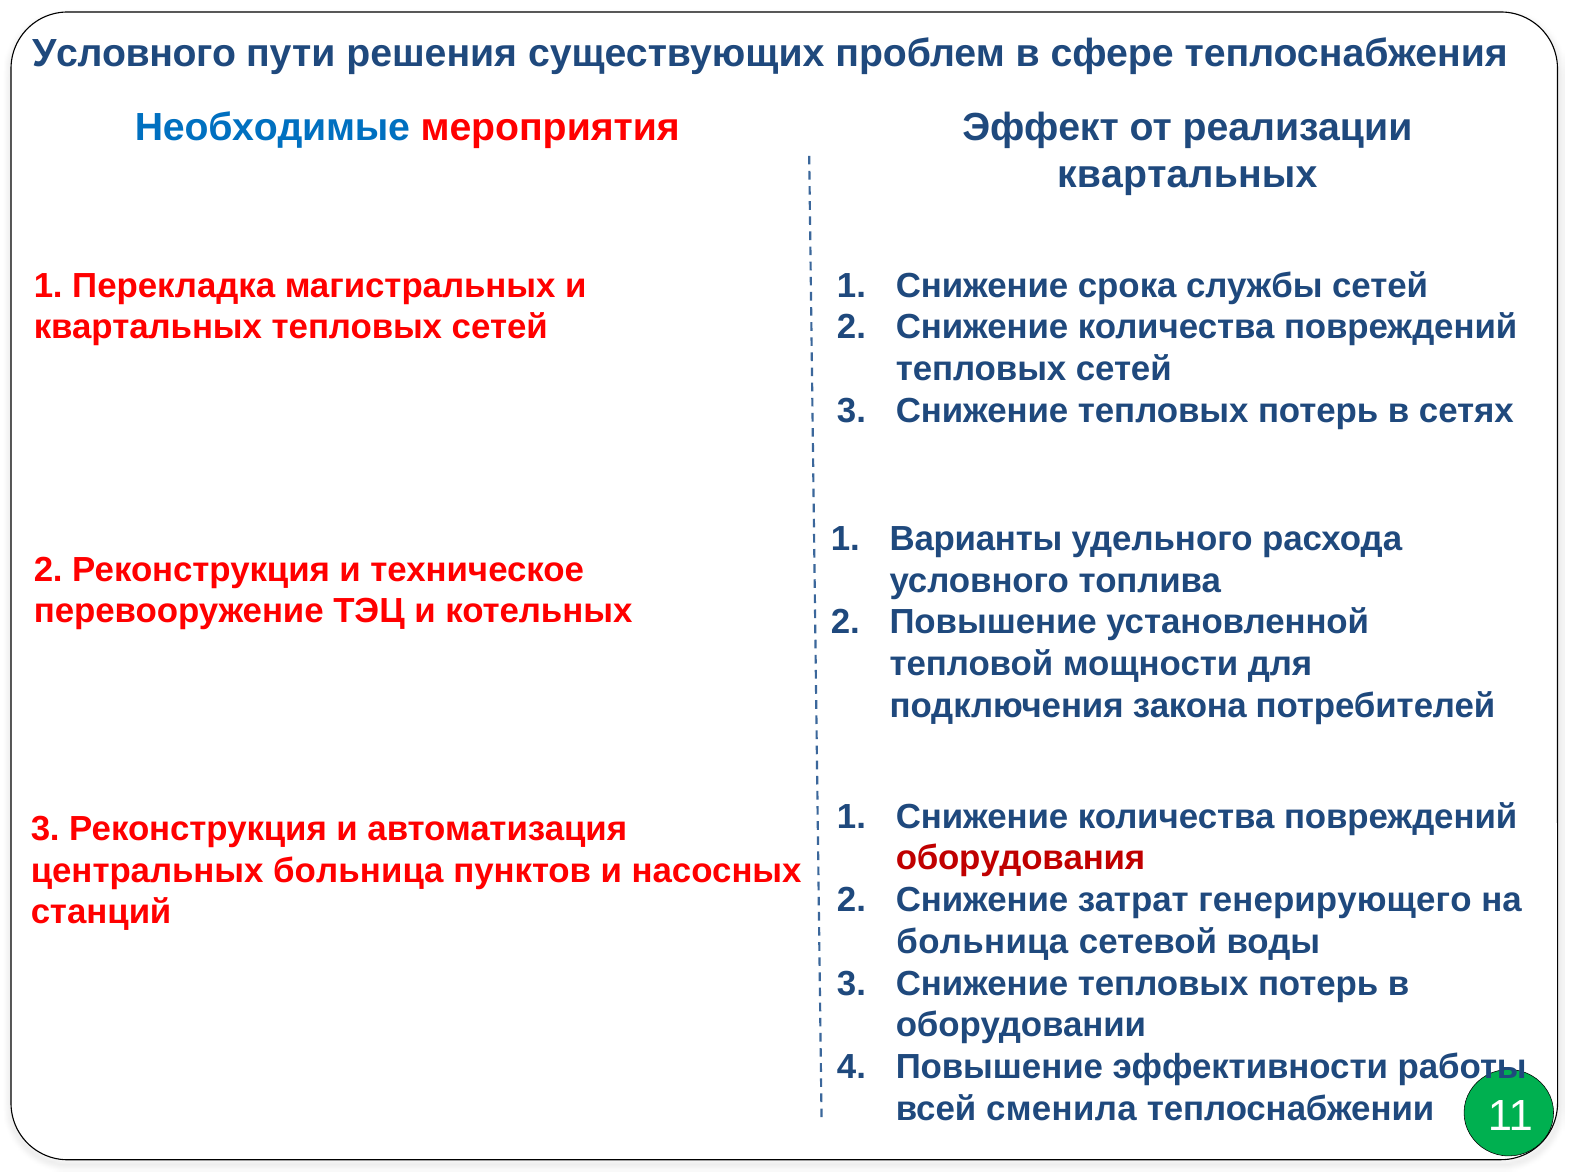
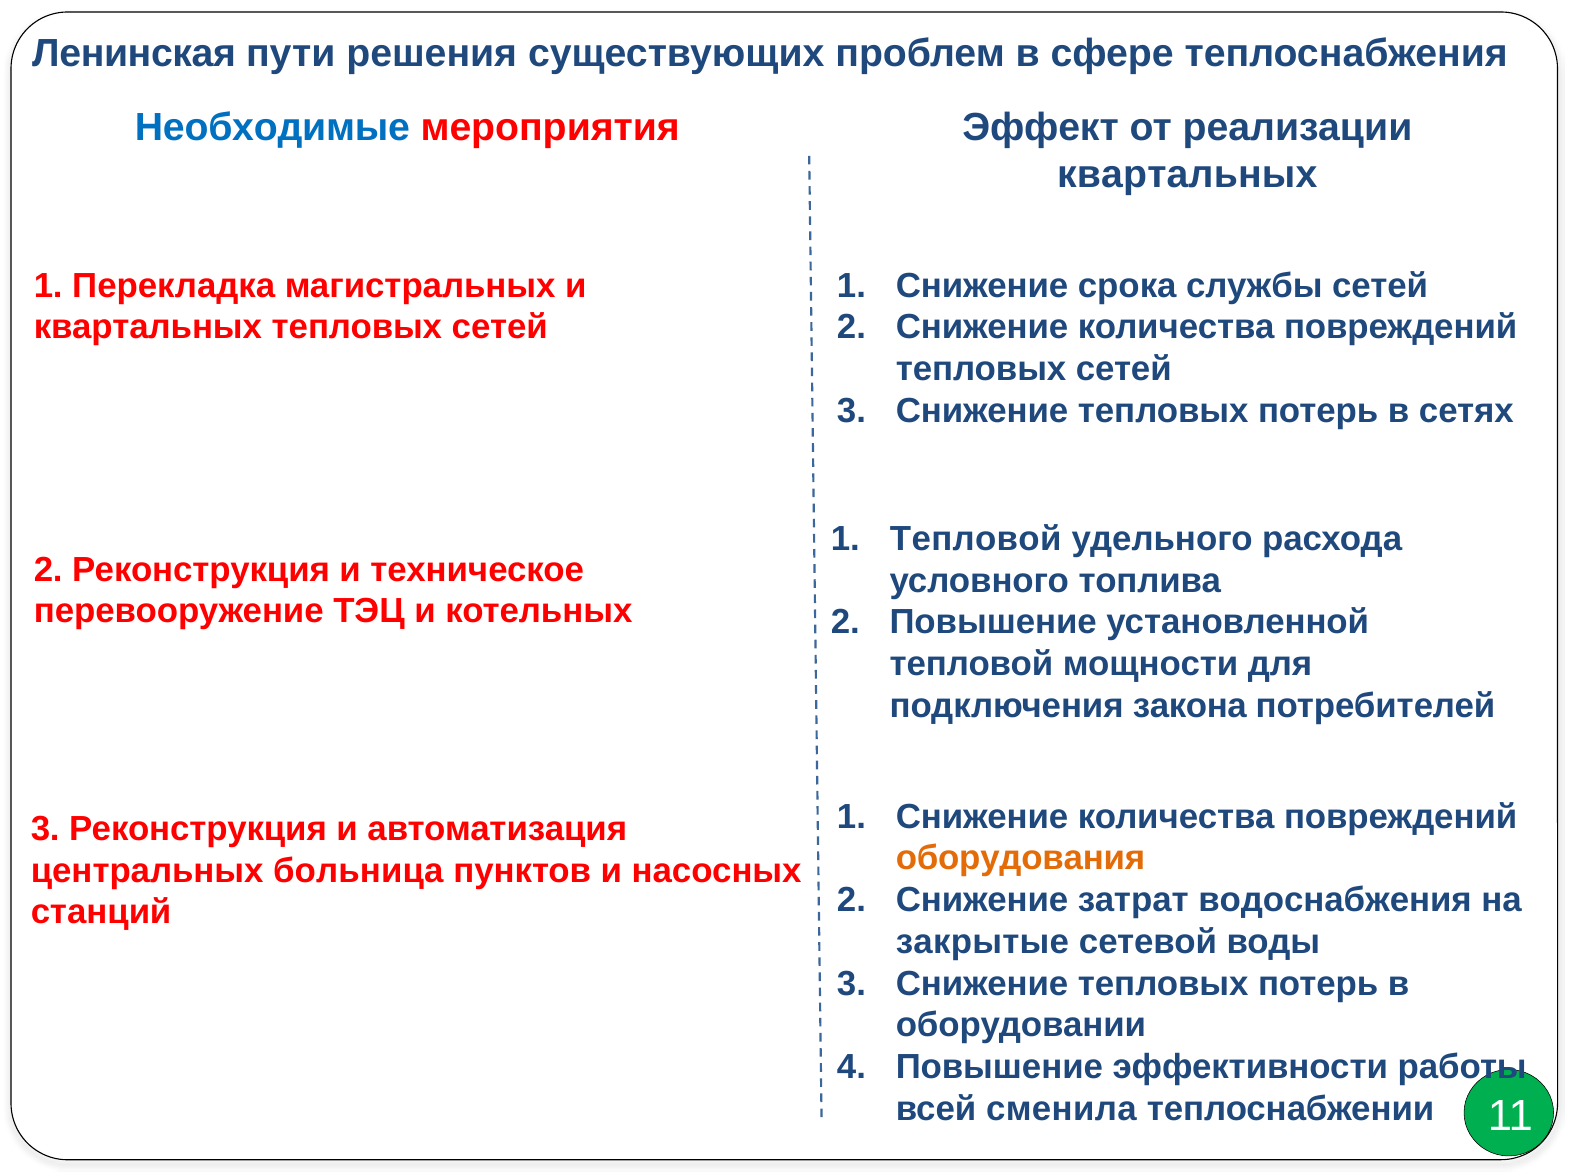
Условного: Условного -> Ленинская (134, 54)
1 Варианты: Варианты -> Тепловой (976, 539)
оборудования colour: red -> orange (1020, 859)
генерирующего: генерирующего -> водоснабжения (1335, 901)
больница: больница -> закрытые (982, 943)
